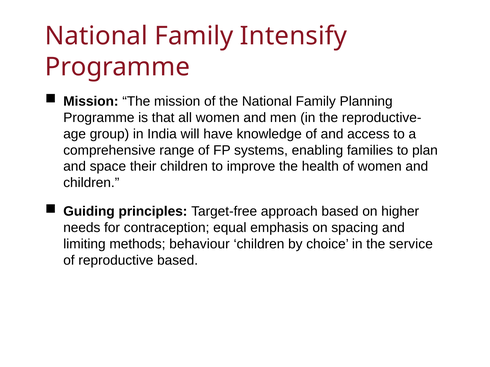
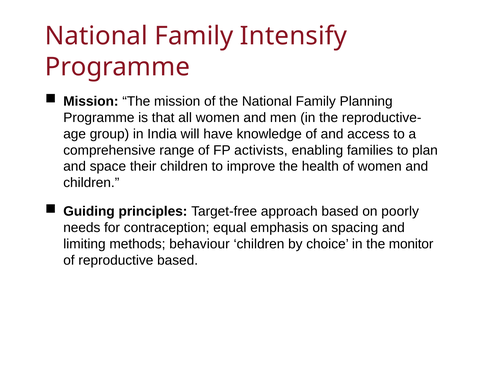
systems: systems -> activists (261, 150)
higher: higher -> poorly (400, 212)
service: service -> monitor (411, 244)
